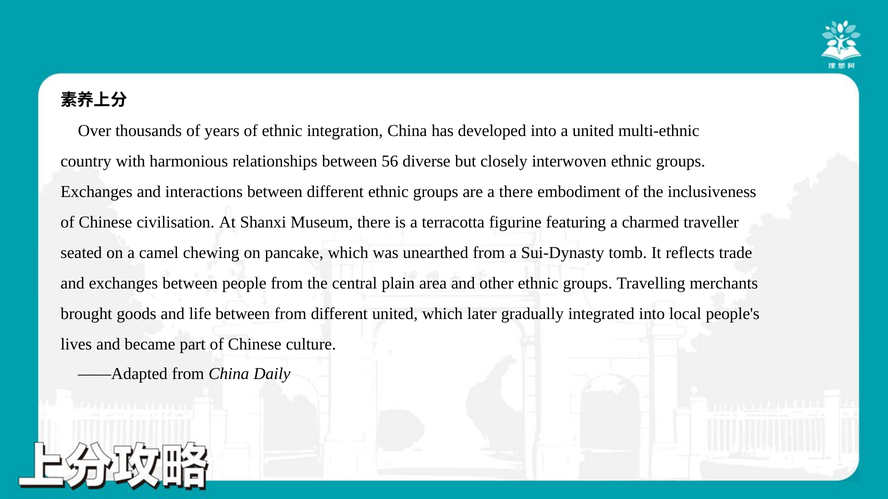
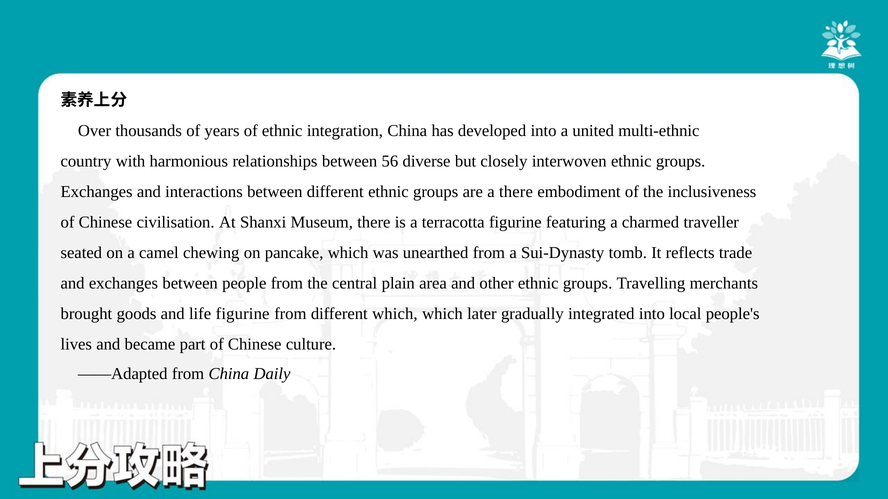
life between: between -> figurine (243, 314)
different united: united -> which (395, 314)
